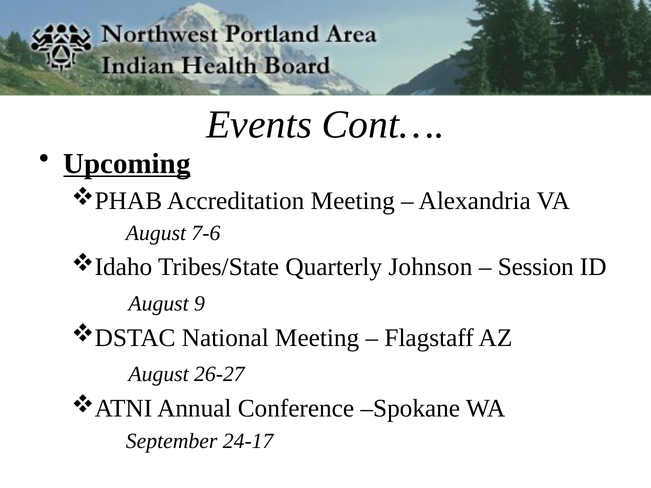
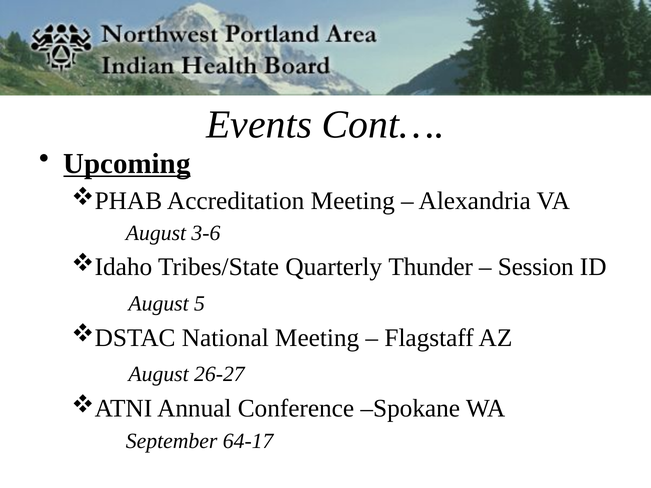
7-6: 7-6 -> 3-6 (206, 233)
Johnson: Johnson -> Thunder (431, 267)
9: 9 -> 5 (200, 304)
24-17: 24-17 -> 64-17 (248, 441)
